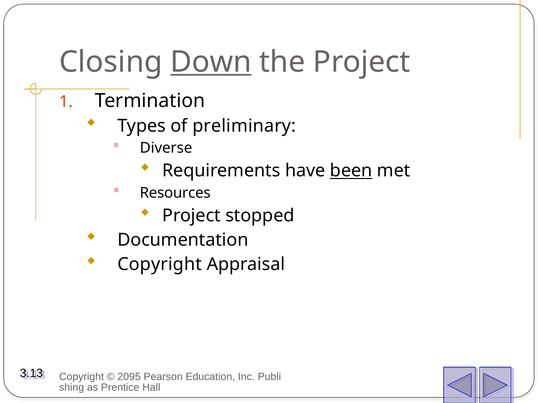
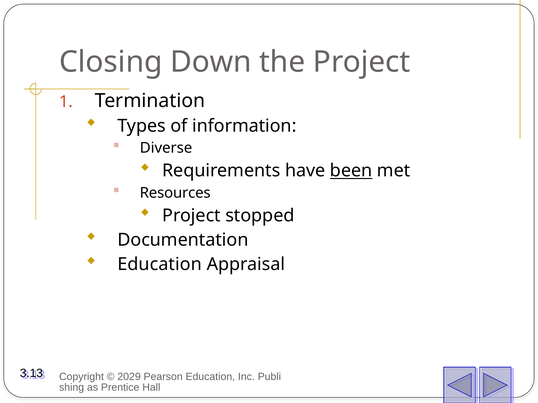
Down underline: present -> none (211, 62)
preliminary: preliminary -> information (244, 126)
Copyright: Copyright -> Education (160, 265)
2095: 2095 -> 2029 (129, 377)
